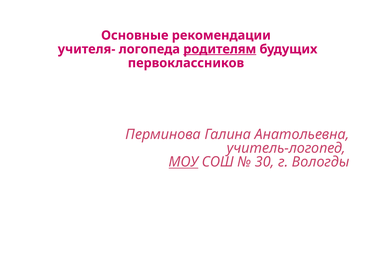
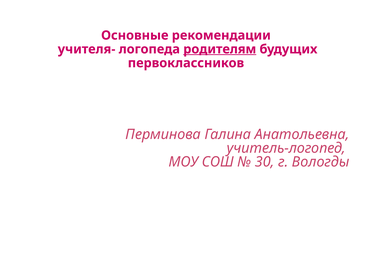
МОУ underline: present -> none (184, 162)
